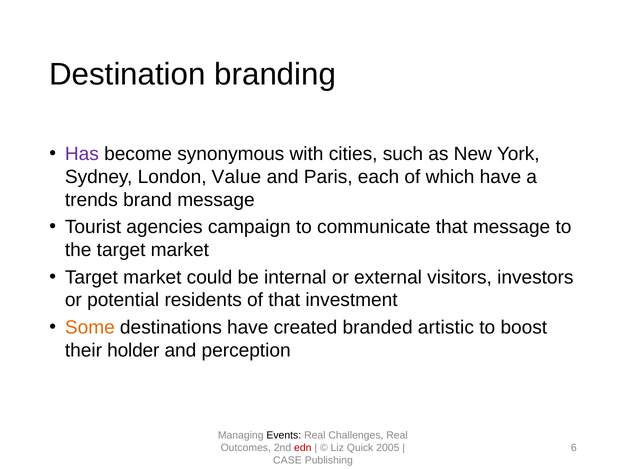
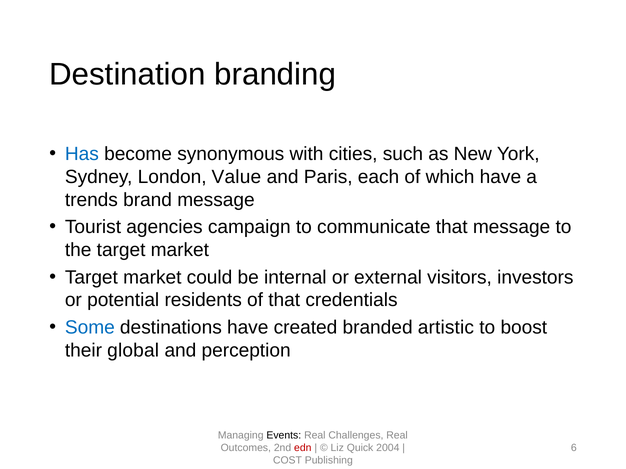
Has colour: purple -> blue (82, 154)
investment: investment -> credentials (351, 300)
Some colour: orange -> blue (90, 328)
holder: holder -> global (133, 351)
2005: 2005 -> 2004 (388, 448)
CASE: CASE -> COST (287, 461)
